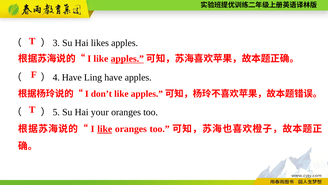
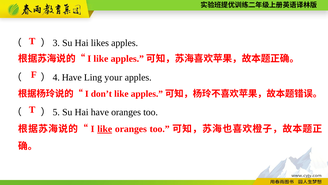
apples underline: present -> none (127, 59)
Ling have: have -> your (113, 77)
Hai your: your -> have (100, 112)
